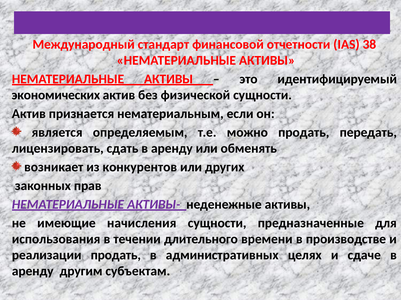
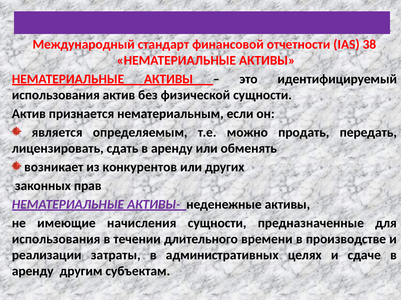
экономических: экономических -> использования (56, 95)
реализации продать: продать -> затраты (116, 256)
